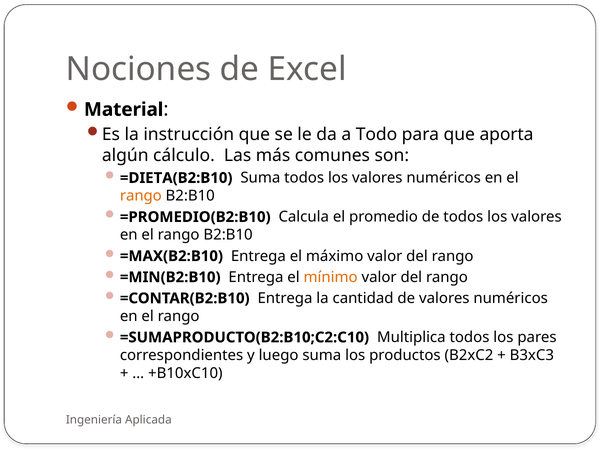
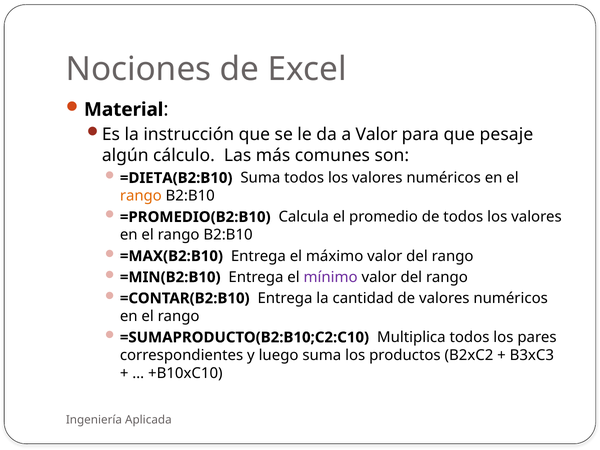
a Todo: Todo -> Valor (377, 135)
aporta: aporta -> pesaje (506, 135)
mínimo colour: orange -> purple (331, 277)
